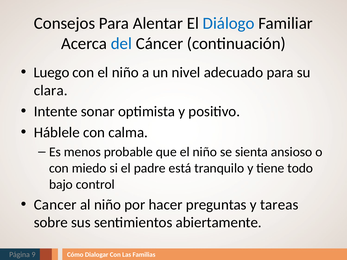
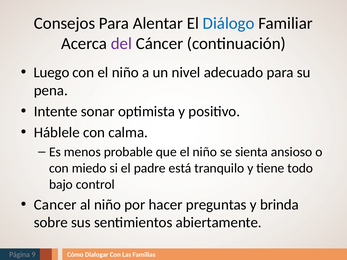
del colour: blue -> purple (121, 44)
clara: clara -> pena (51, 90)
tareas: tareas -> brinda (279, 205)
